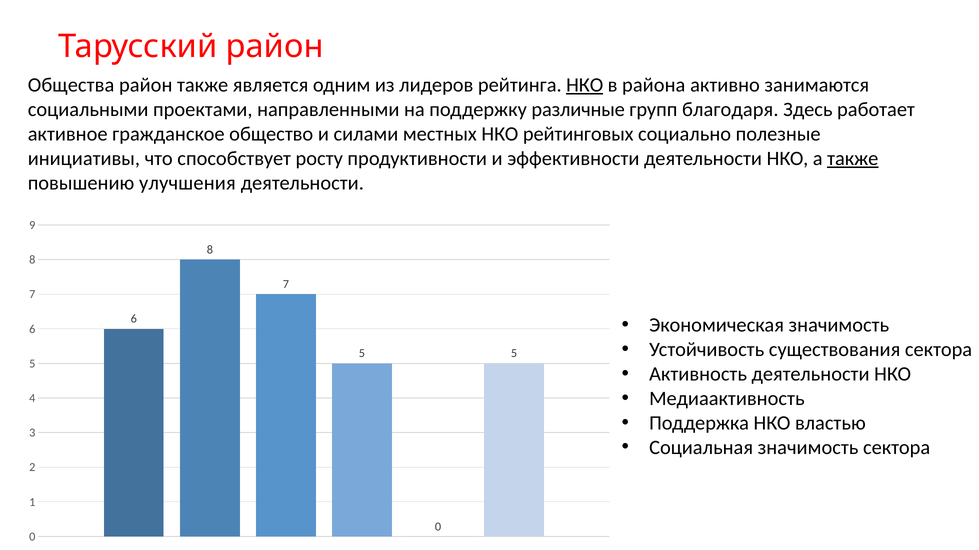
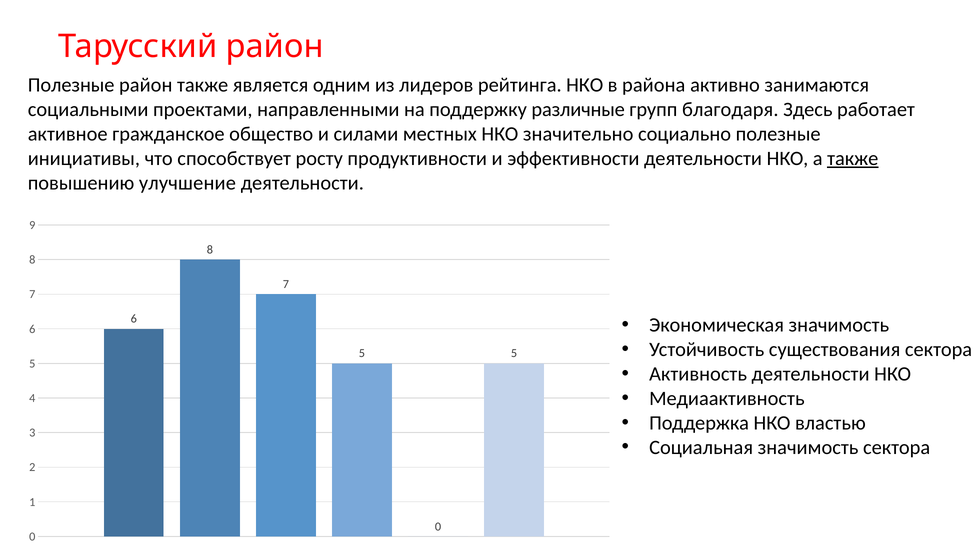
Общества: Общества -> Полезные (71, 85)
НКО underline: present -> none (585, 85)
рейтинговых: рейтинговых -> значительно (578, 134)
улучшения: улучшения -> улучшение (187, 183)
